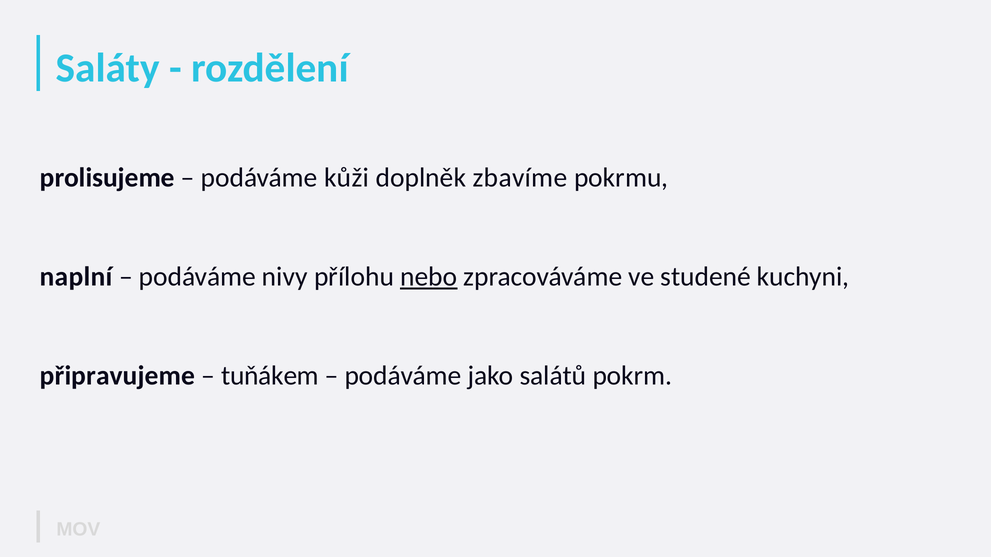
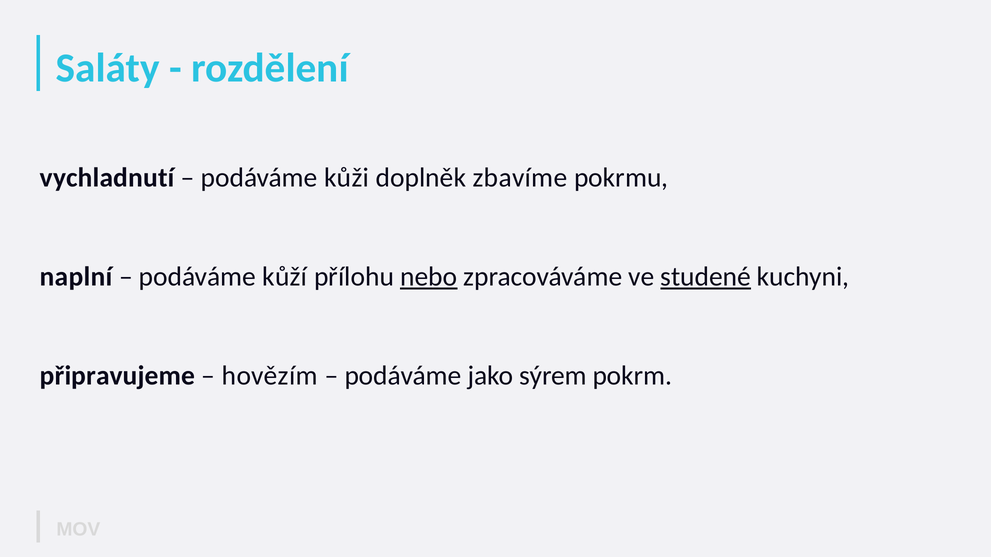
prolisujeme: prolisujeme -> vychladnutí (107, 178)
nivy: nivy -> kůží (285, 277)
studené underline: none -> present (706, 277)
tuňákem: tuňákem -> hovězím (270, 376)
salátů: salátů -> sýrem (553, 376)
